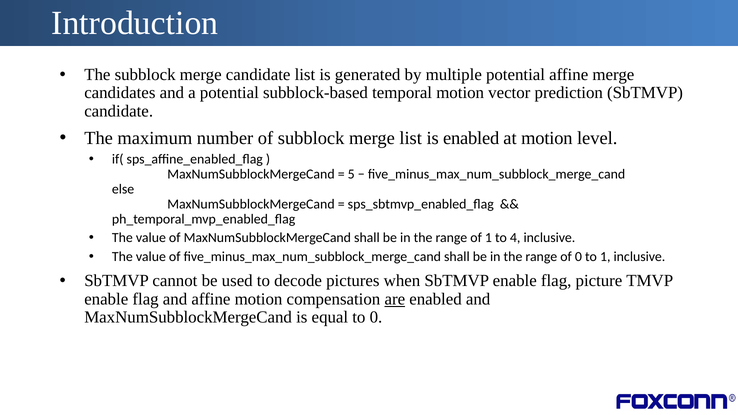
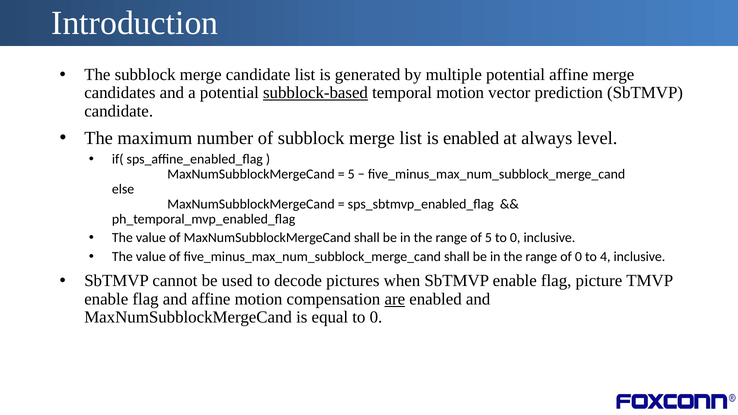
subblock-based underline: none -> present (316, 93)
at motion: motion -> always (547, 138)
of 1: 1 -> 5 (488, 238)
4: 4 -> 0 (515, 238)
to 1: 1 -> 4 (605, 257)
